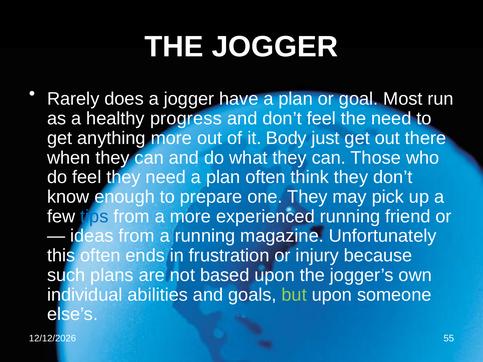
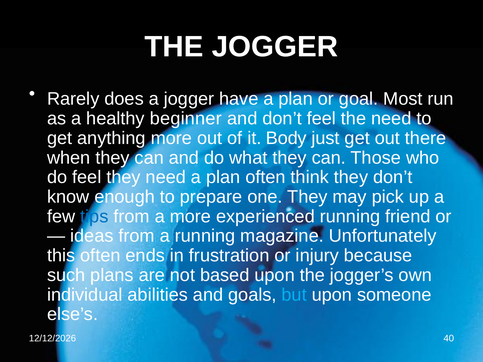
progress: progress -> beginner (186, 119)
but colour: light green -> light blue (294, 295)
55: 55 -> 40 (449, 339)
